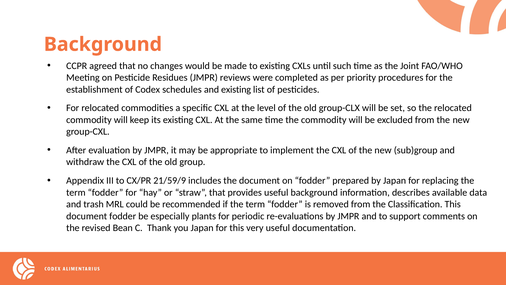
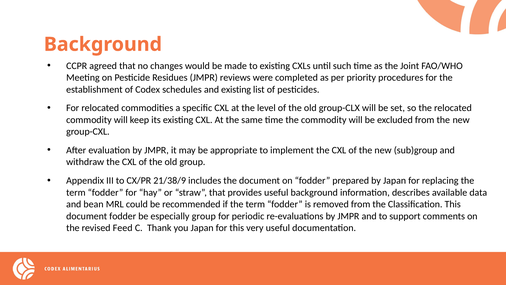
21/59/9: 21/59/9 -> 21/38/9 (170, 180)
trash: trash -> bean (94, 204)
especially plants: plants -> group (204, 216)
Bean: Bean -> Feed (123, 228)
